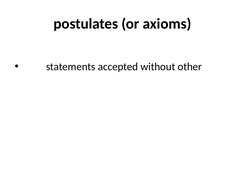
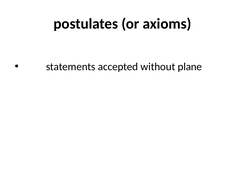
other: other -> plane (190, 67)
